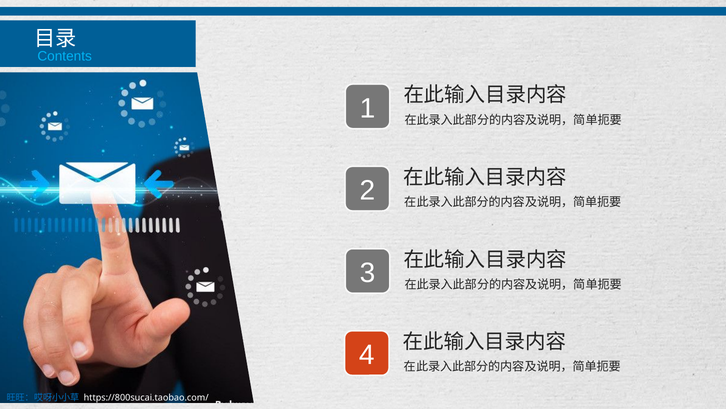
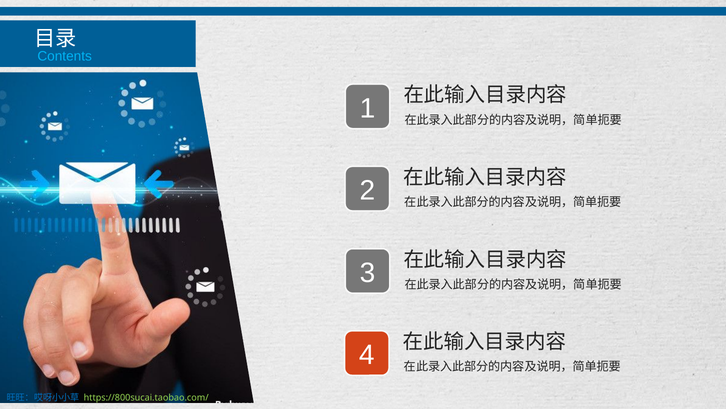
https://800sucai.taobao.com/ colour: white -> light green (146, 397)
